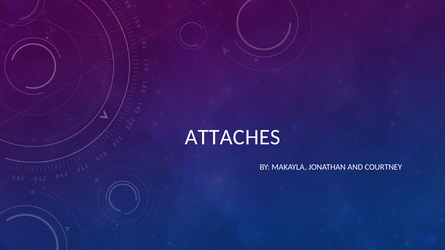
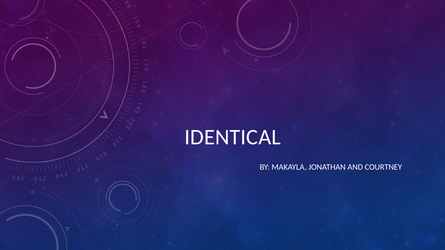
ATTACHES: ATTACHES -> IDENTICAL (233, 137)
